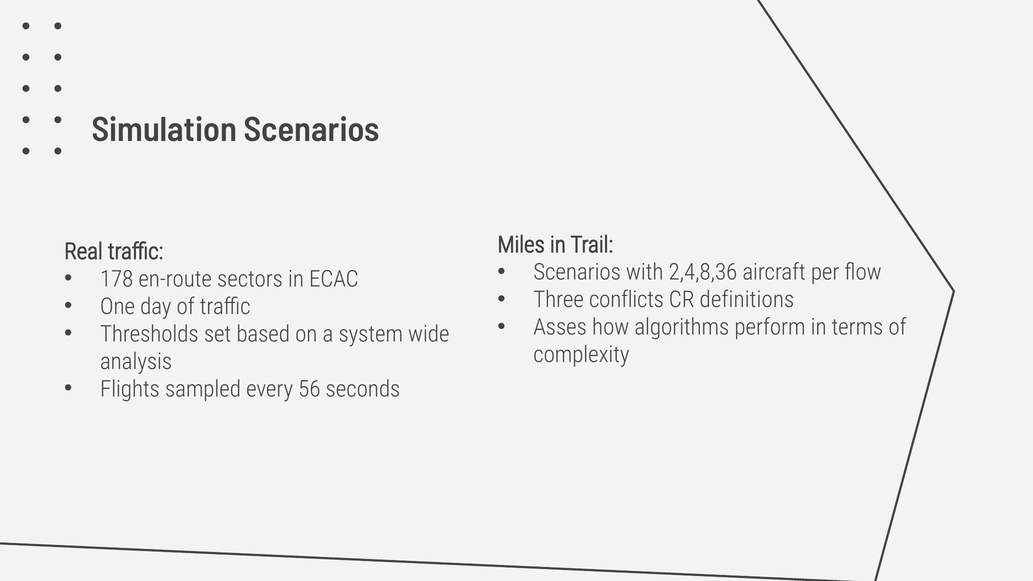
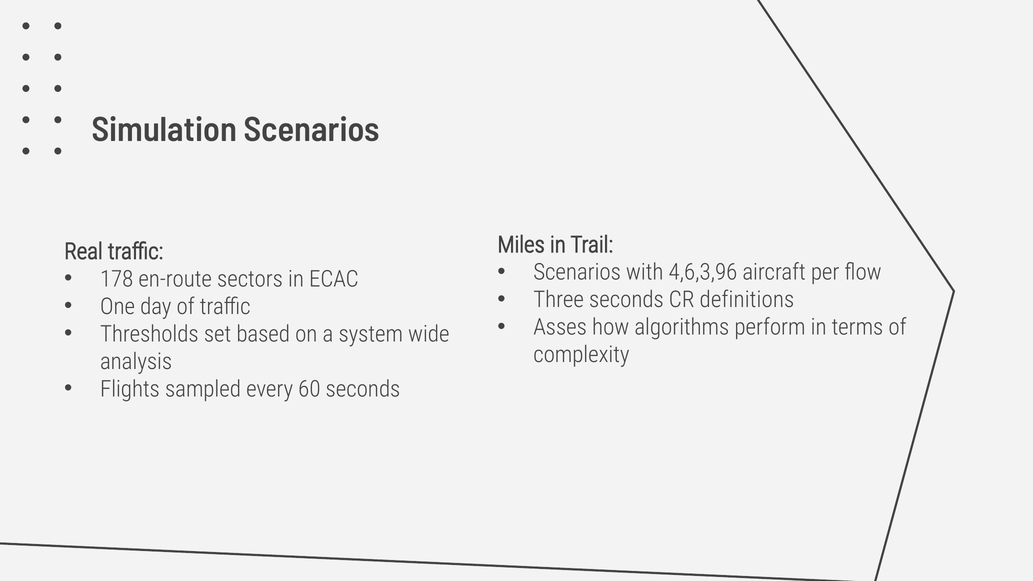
2,4,8,36: 2,4,8,36 -> 4,6,3,96 (703, 272)
Three conflicts: conflicts -> seconds (626, 300)
56: 56 -> 60 (309, 389)
